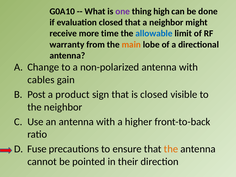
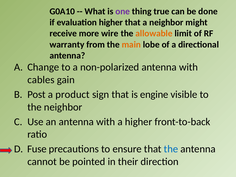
high: high -> true (162, 11)
evaluation closed: closed -> higher (111, 22)
time: time -> wire (110, 33)
allowable colour: blue -> orange (154, 33)
is closed: closed -> engine (154, 94)
the colour: orange -> blue (171, 149)
